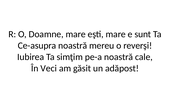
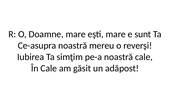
În Veci: Veci -> Cale (49, 68)
